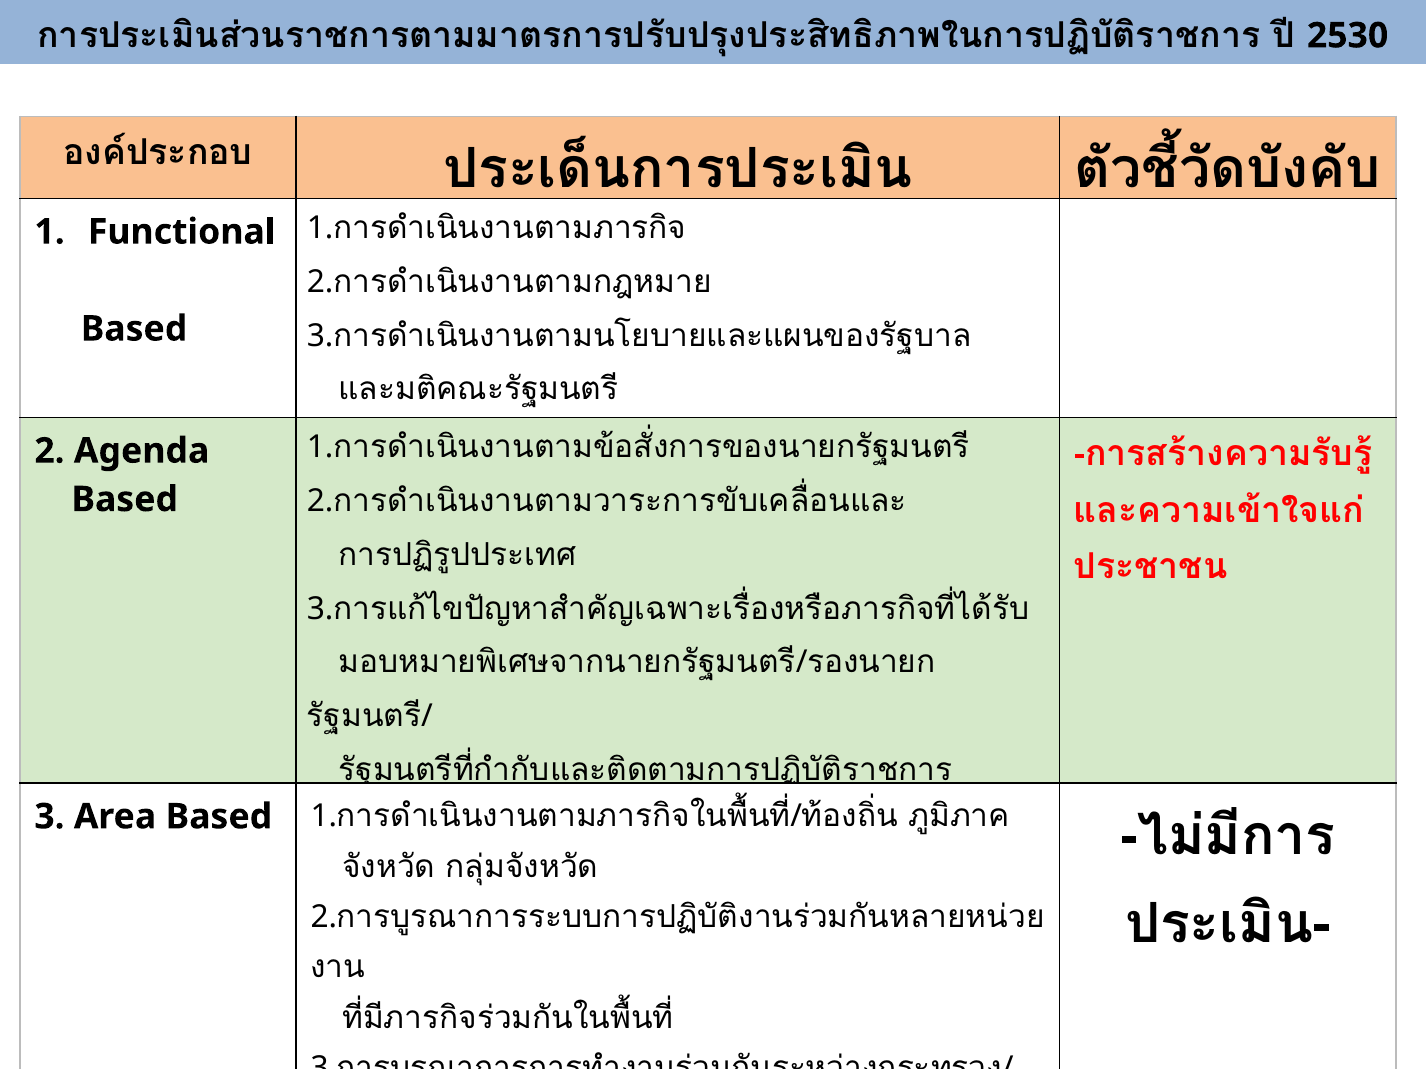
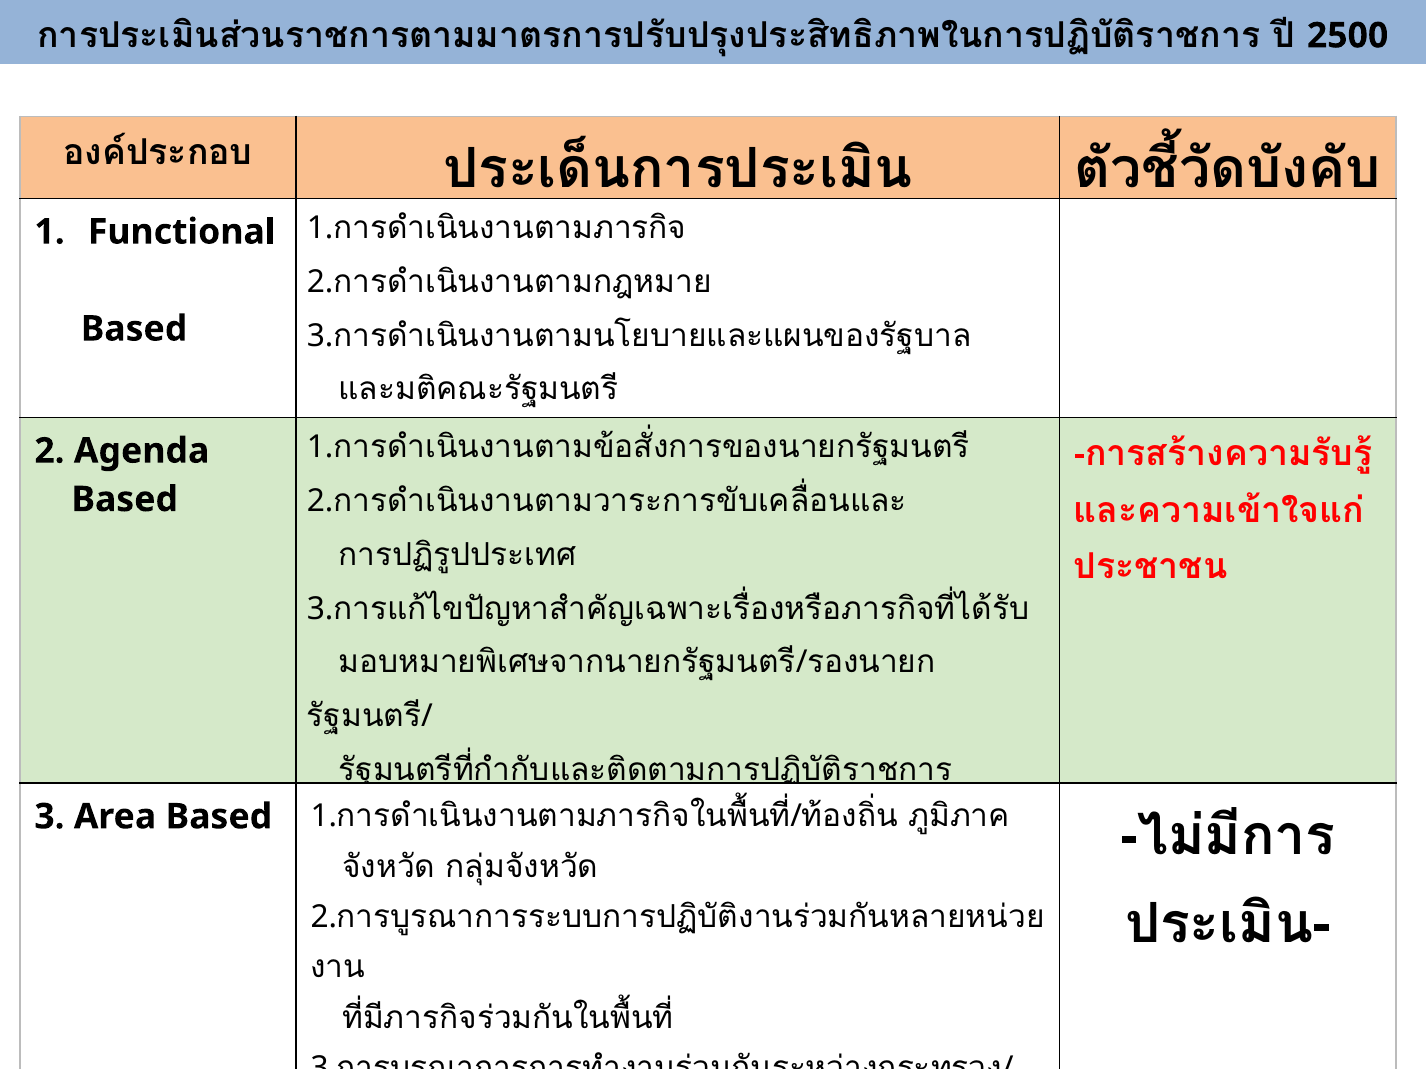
2530: 2530 -> 2500 (1348, 36)
